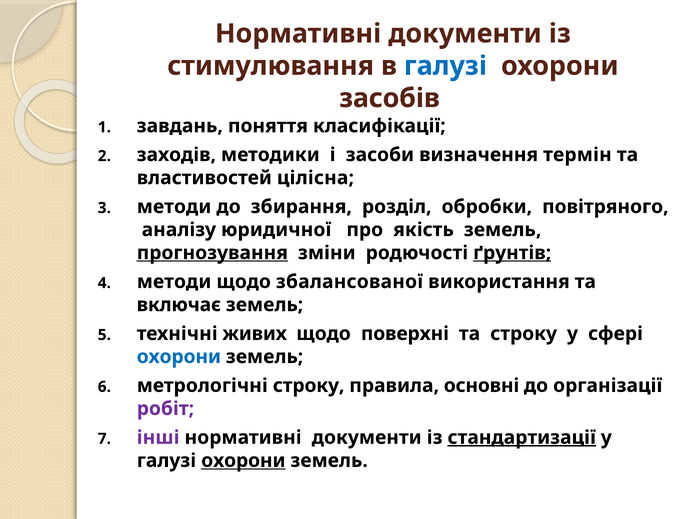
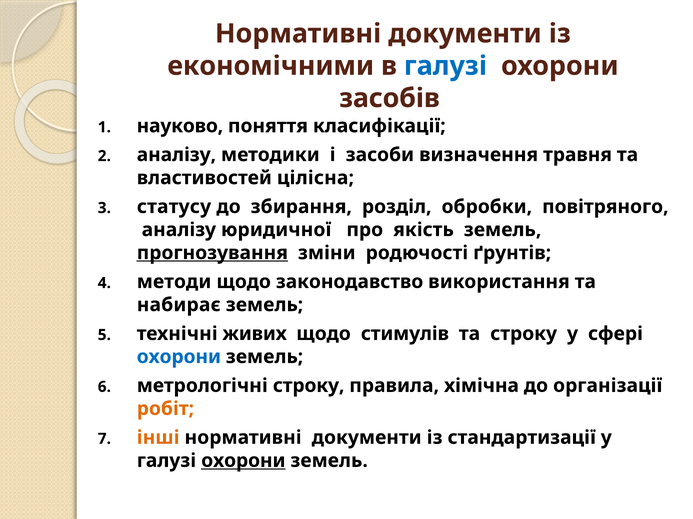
стимулювання: стимулювання -> економічними (271, 66)
завдань: завдань -> науково (180, 126)
заходів: заходів -> аналізу (176, 155)
термін: термін -> травня (578, 155)
методи: методи -> статусу (174, 207)
ґрунтів underline: present -> none (512, 253)
збалансованої: збалансованої -> законодавство (350, 282)
включає: включає -> набирає (179, 305)
поверхні: поверхні -> стимулів (405, 334)
основні: основні -> хімічна (482, 386)
робіт colour: purple -> orange (165, 409)
інші colour: purple -> orange (158, 438)
стандартизації underline: present -> none (522, 438)
